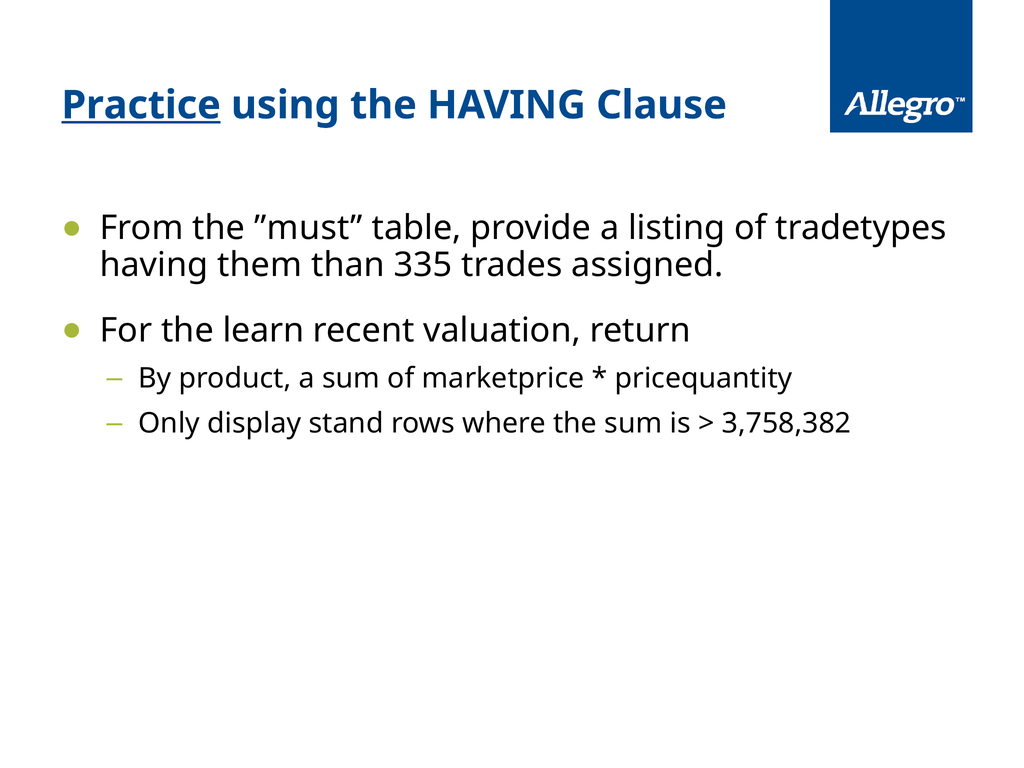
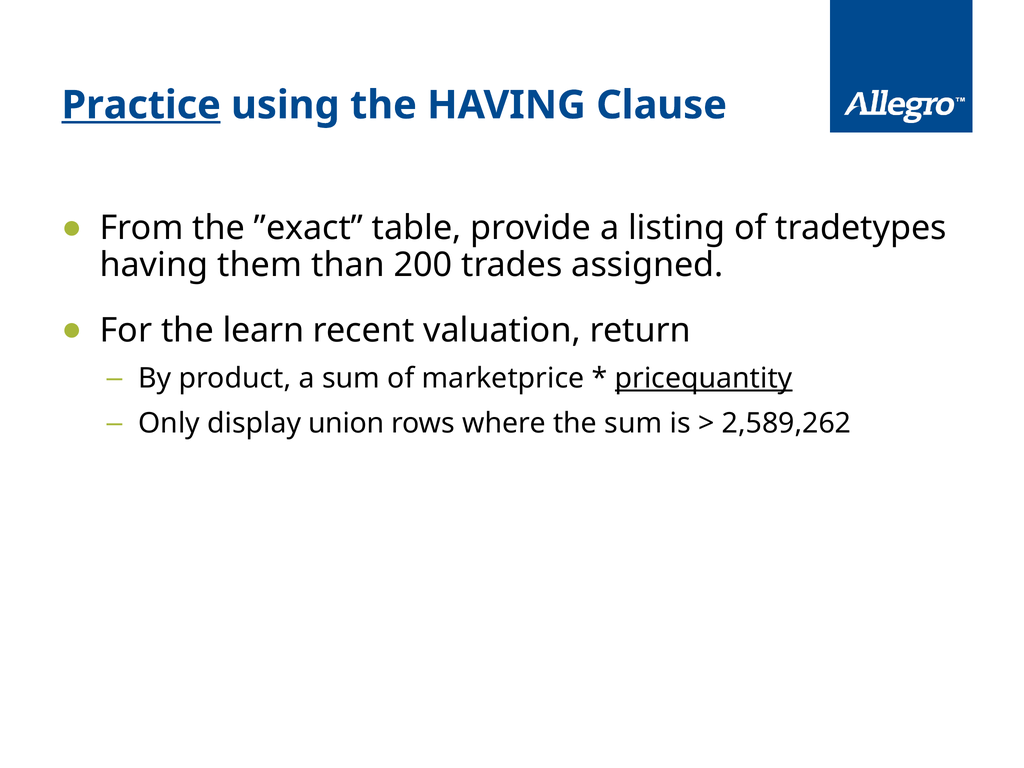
”must: ”must -> ”exact (309, 228)
335: 335 -> 200 (423, 265)
pricequantity underline: none -> present (704, 378)
stand: stand -> union (346, 423)
3,758,382: 3,758,382 -> 2,589,262 (787, 423)
